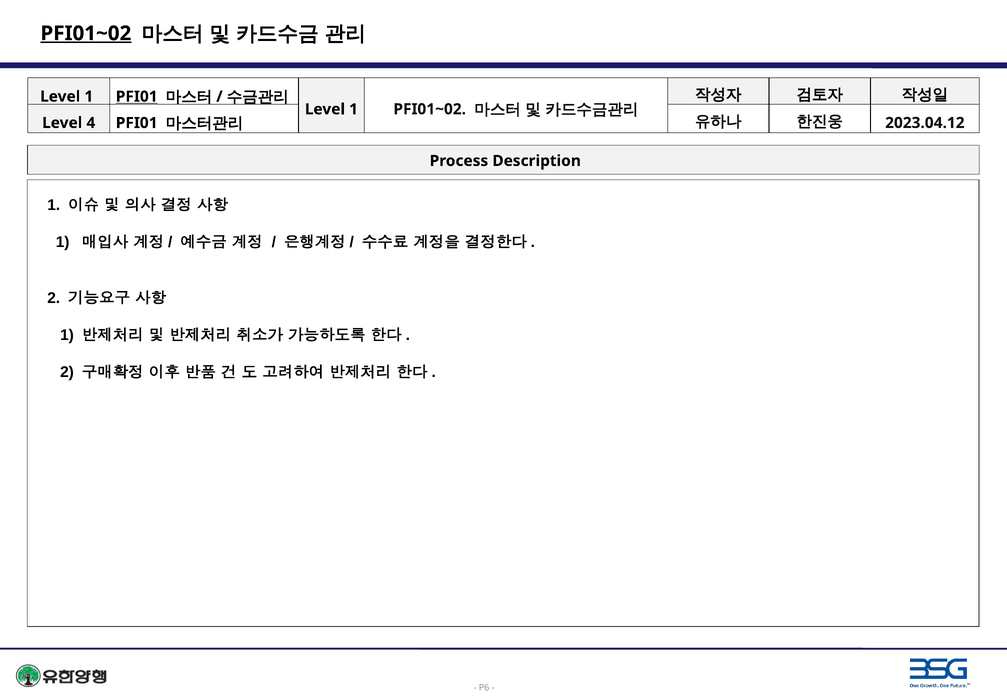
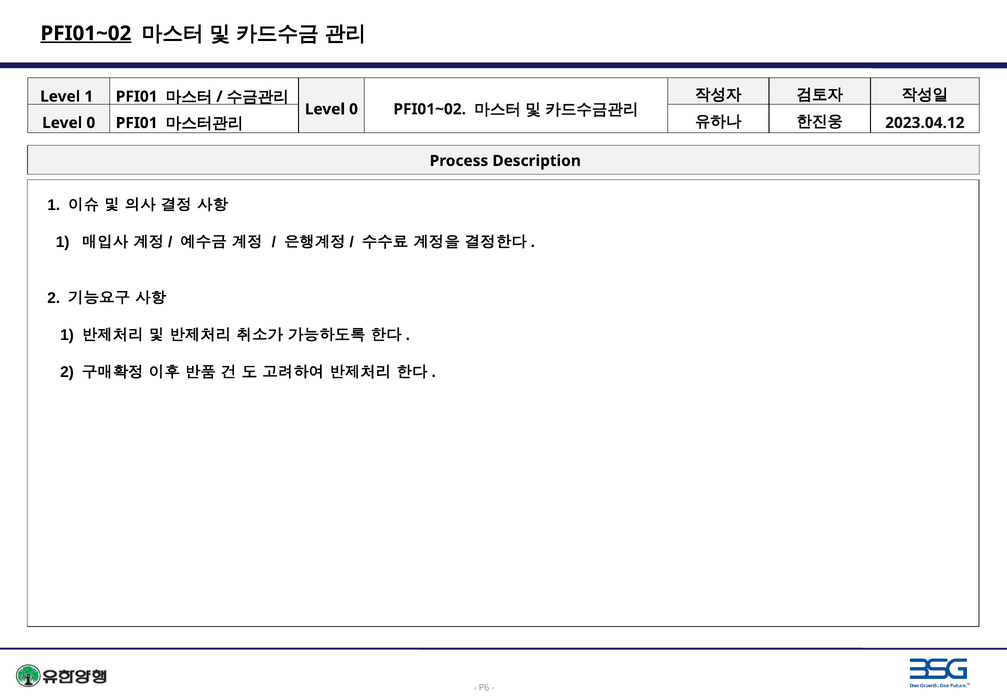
PFI01 underline: present -> none (137, 97)
1: 1 -> 0 (354, 109)
4: 4 -> 0 (91, 123)
